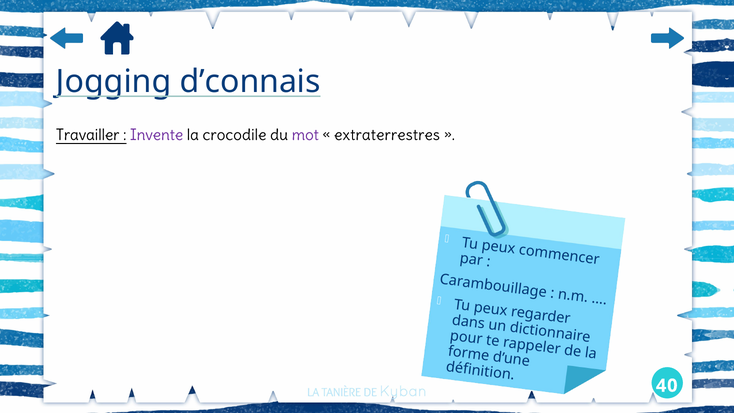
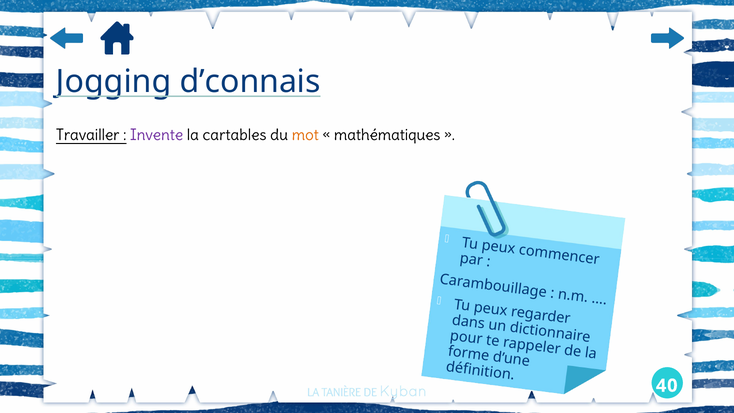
crocodile: crocodile -> cartables (235, 135)
mot colour: purple -> orange (305, 135)
extraterrestres: extraterrestres -> mathématiques (387, 135)
